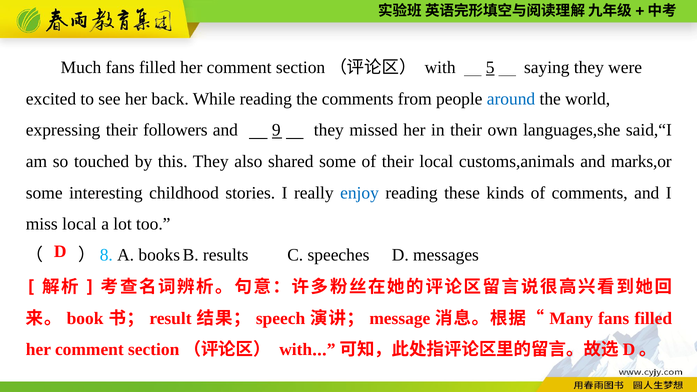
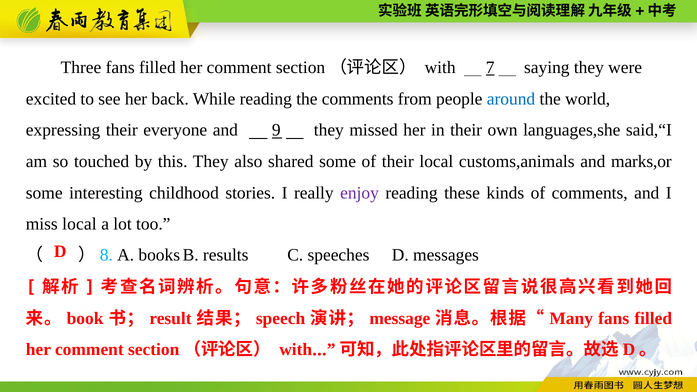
Much: Much -> Three (81, 67)
5: 5 -> 7 (490, 67)
followers: followers -> everyone (175, 130)
enjoy colour: blue -> purple (360, 193)
